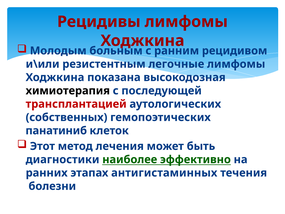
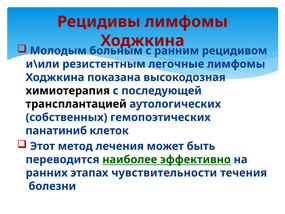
трансплантацией colour: red -> black (76, 104)
диагностики: диагностики -> переводится (63, 159)
антигистаминных: антигистаминных -> чувствительности (164, 173)
